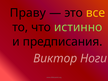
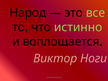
Праву: Праву -> Народ (28, 13)
все colour: yellow -> light green (95, 13)
предписания: предписания -> воплощается (63, 42)
